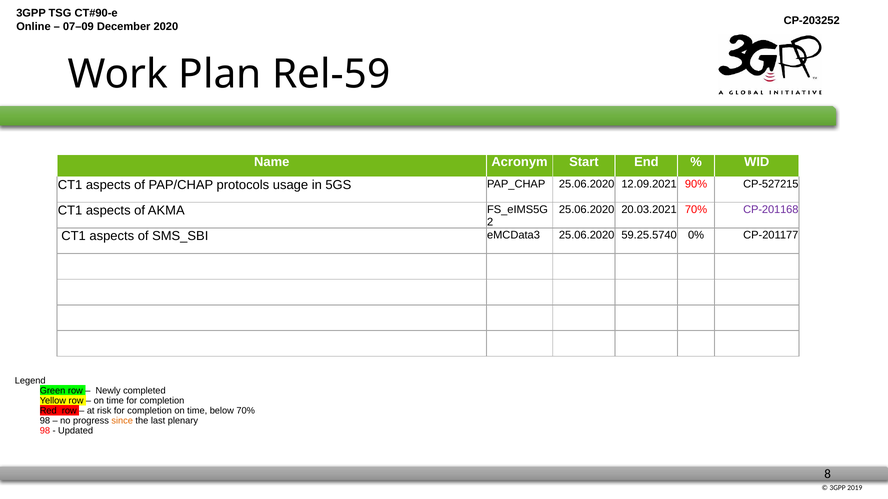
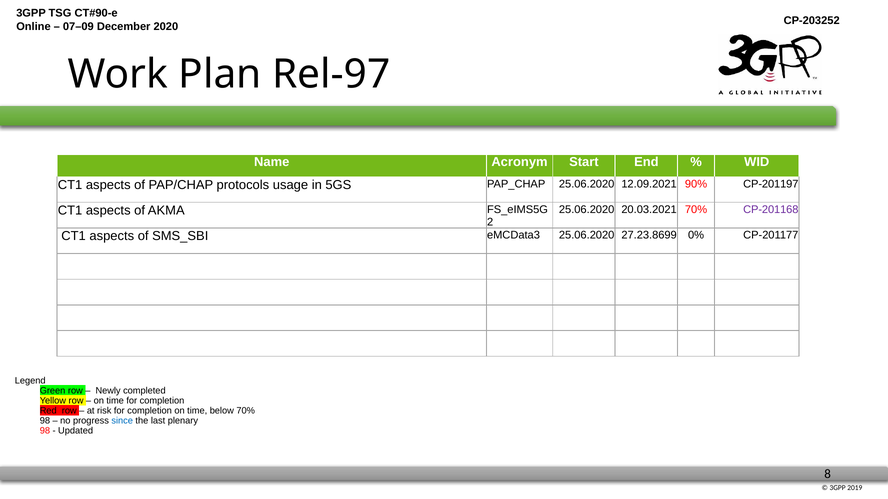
Rel-59: Rel-59 -> Rel-97 (331, 75)
CP-527215: CP-527215 -> CP-201197 (771, 184)
59.25.5740: 59.25.5740 -> 27.23.8699 (649, 235)
since colour: orange -> blue (122, 421)
